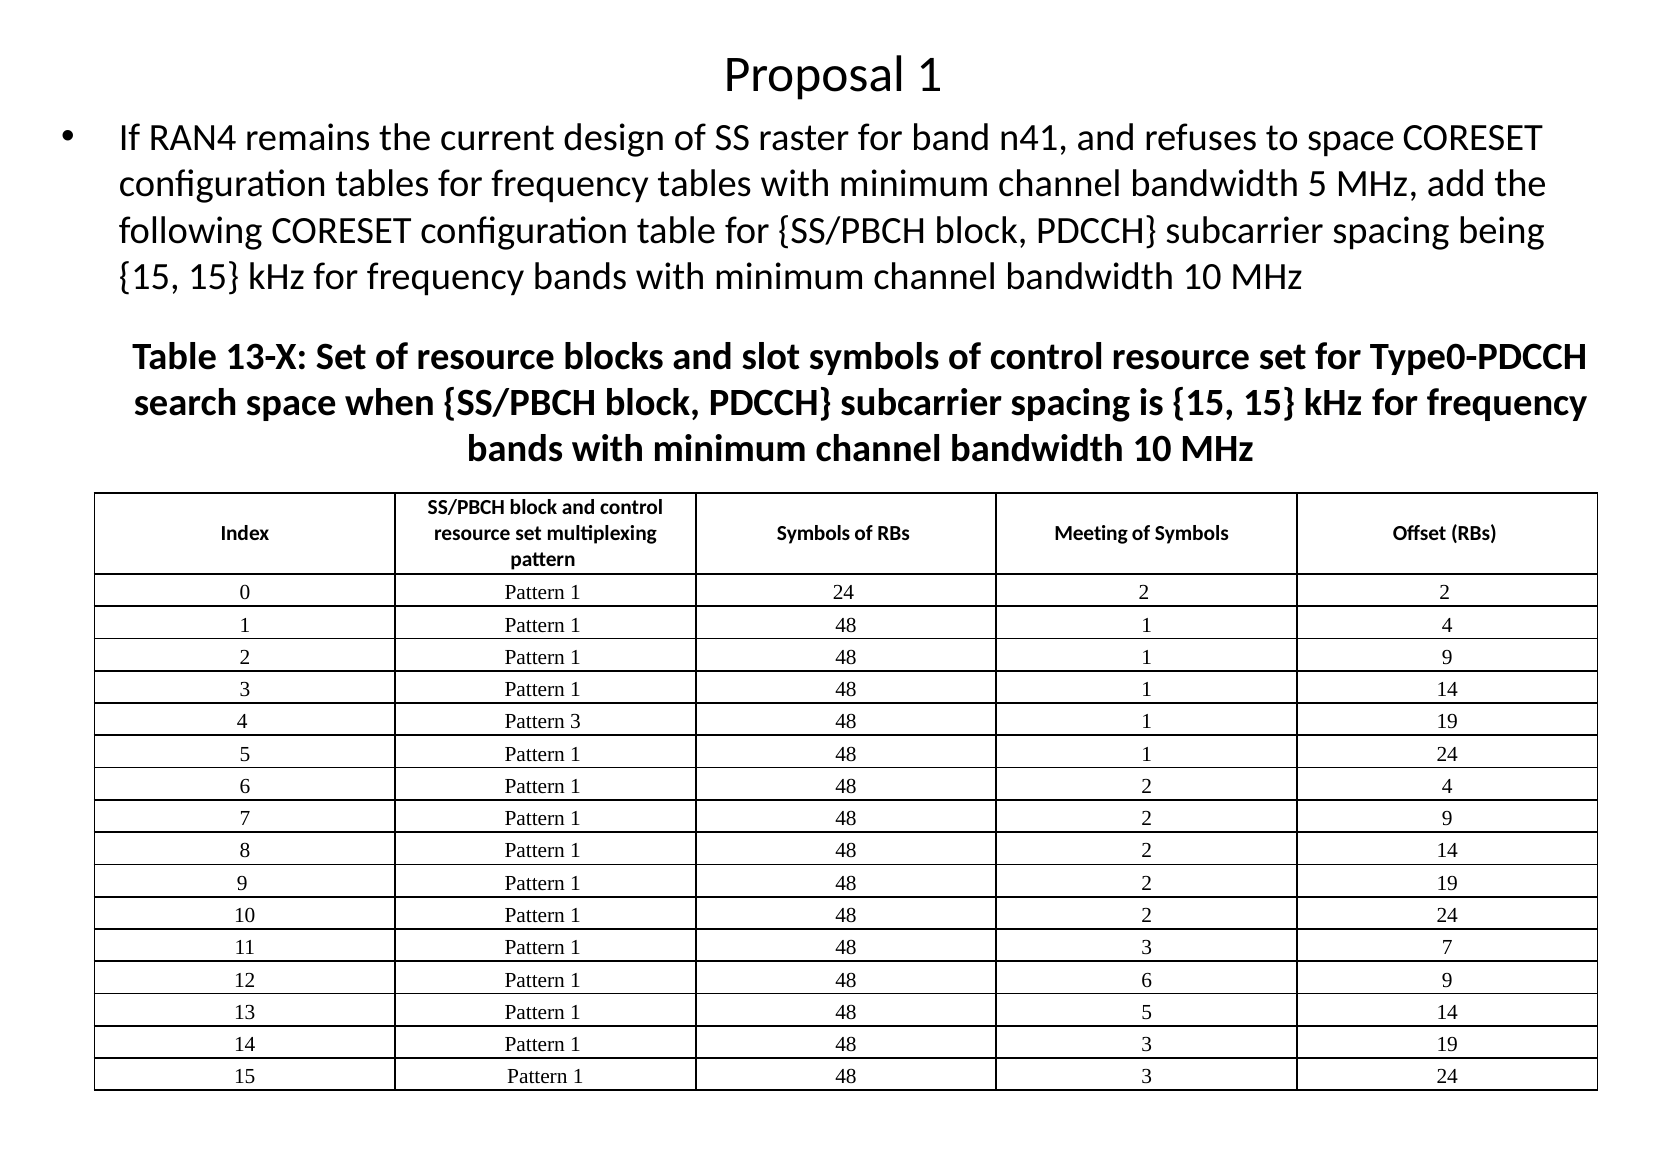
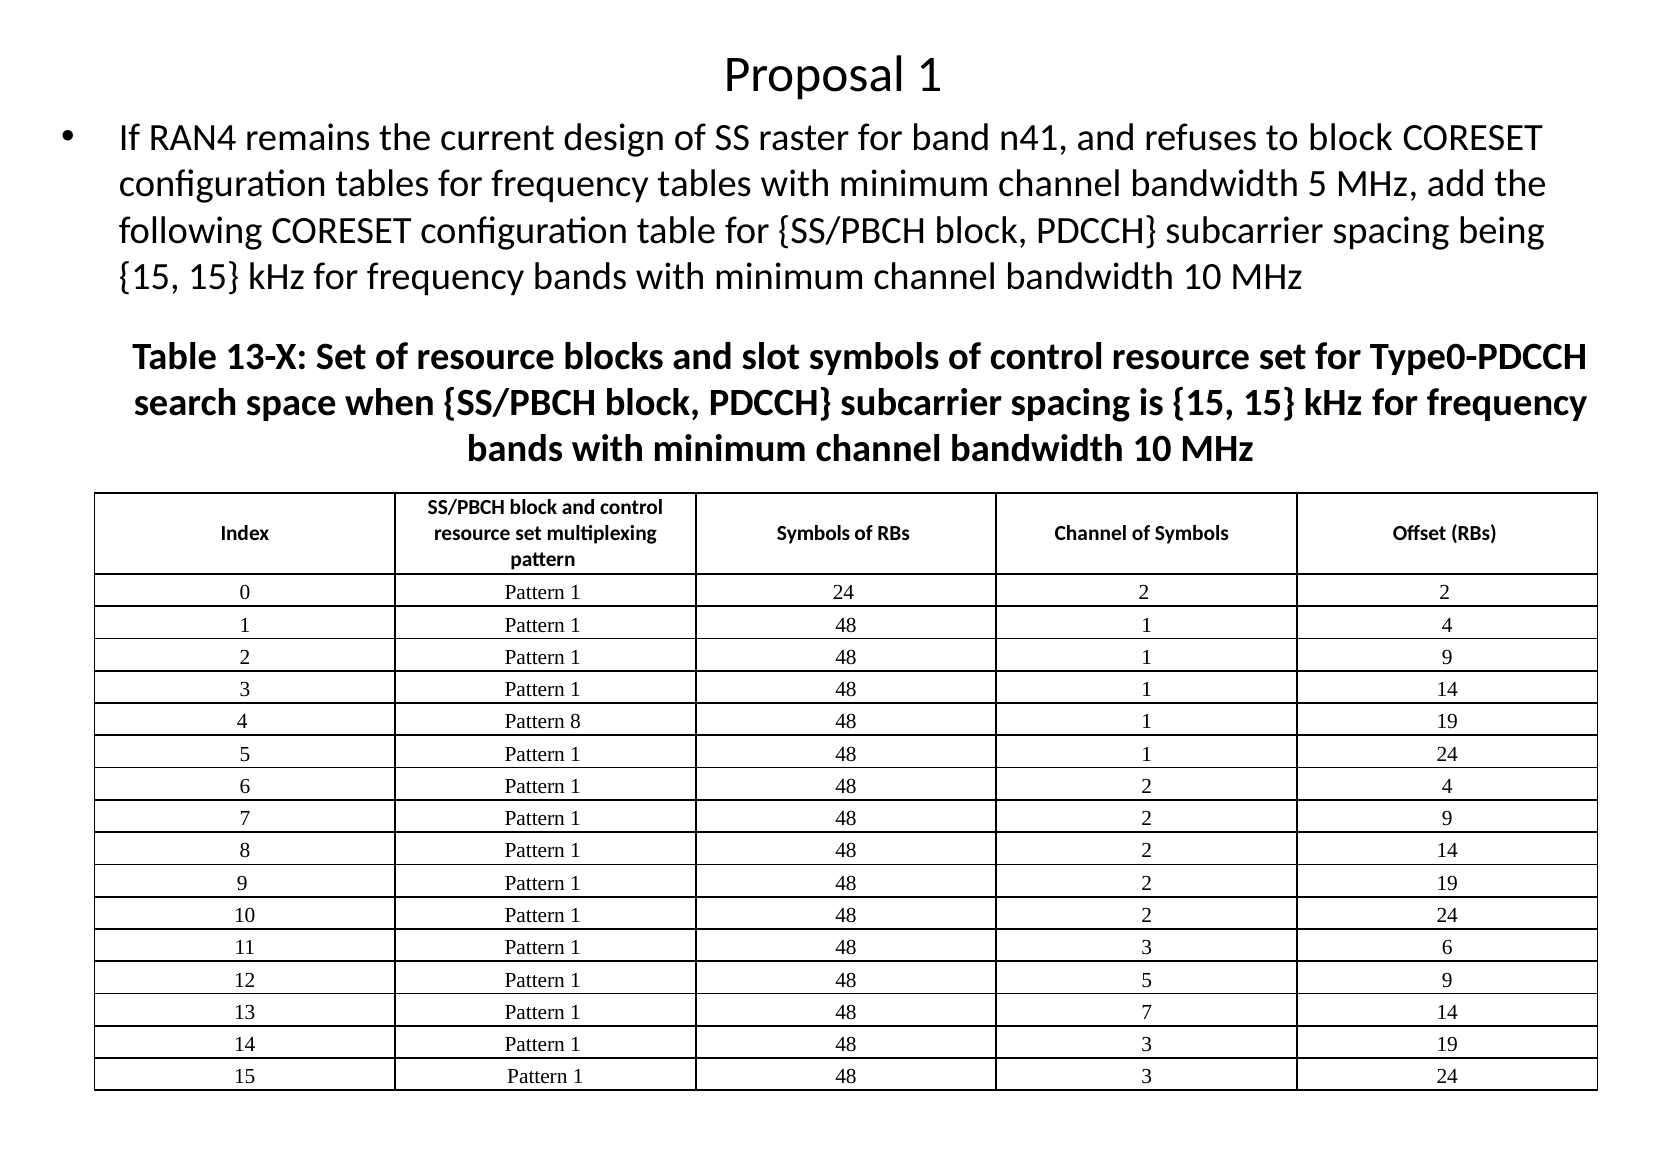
to space: space -> block (1350, 138)
RBs Meeting: Meeting -> Channel (1091, 534)
Pattern 3: 3 -> 8 (575, 722)
3 7: 7 -> 6 (1447, 948)
48 6: 6 -> 5 (1147, 980)
48 5: 5 -> 7 (1147, 1012)
